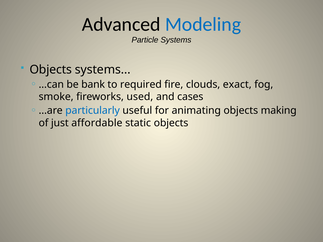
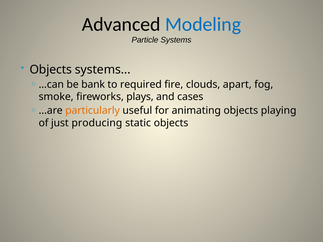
exact: exact -> apart (237, 85)
used: used -> plays (140, 97)
particularly colour: blue -> orange (93, 111)
making: making -> playing (279, 111)
affordable: affordable -> producing (97, 123)
